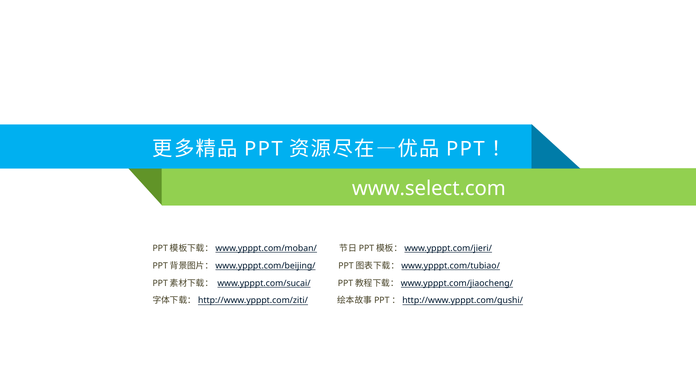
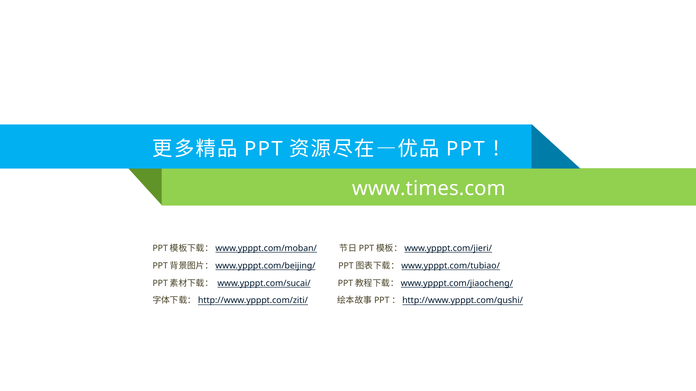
www.select.com: www.select.com -> www.times.com (429, 189)
